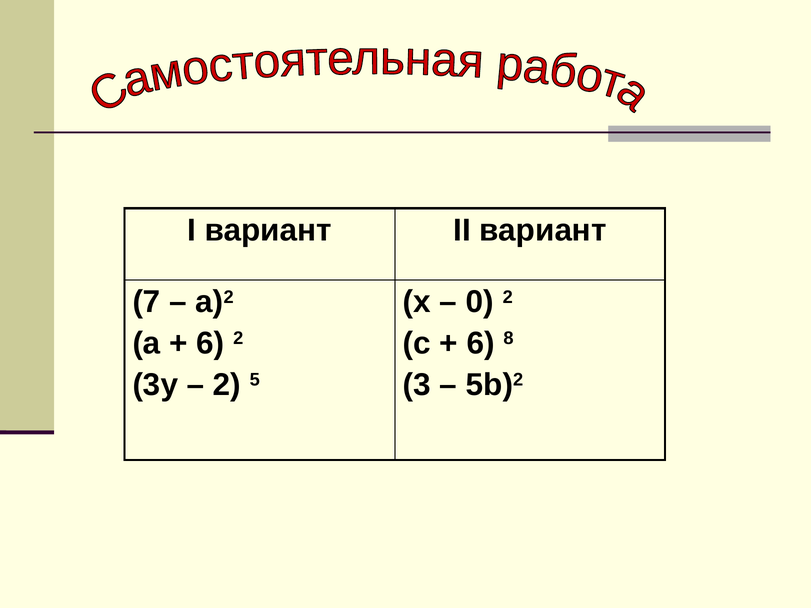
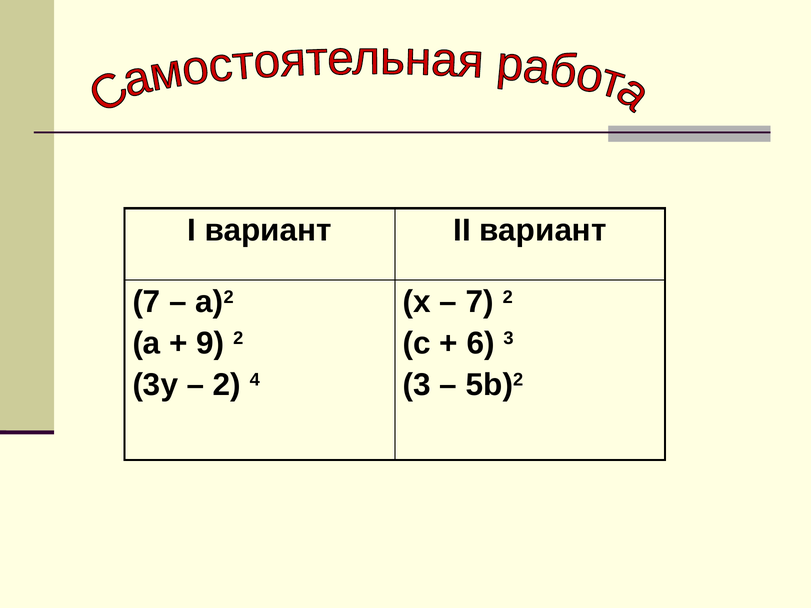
0: 0 -> 7 (480, 302)
6: 6 -> 9 (210, 344)
6 8: 8 -> 3 (509, 339)
5: 5 -> 4 (255, 380)
